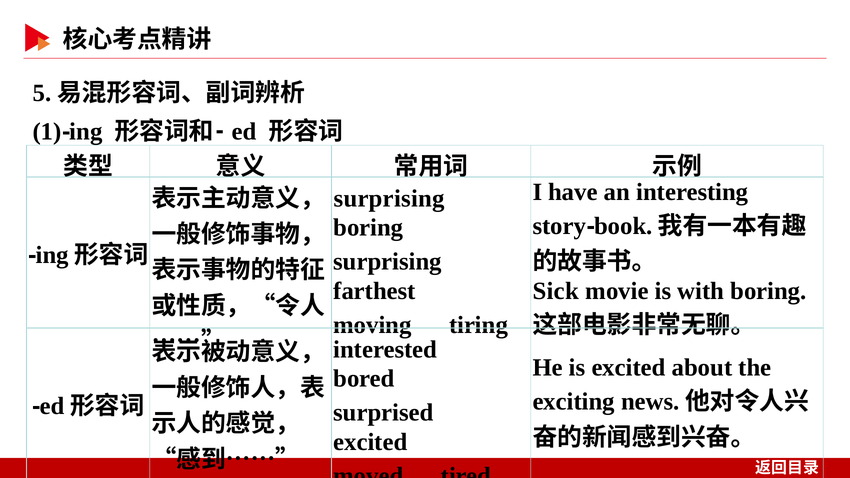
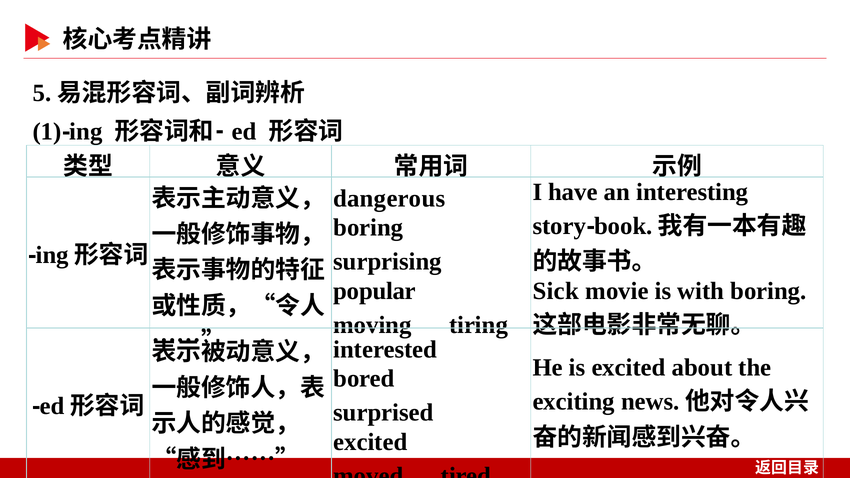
surprising: surprising -> dangerous (389, 199)
farthest: farthest -> popular (375, 291)
